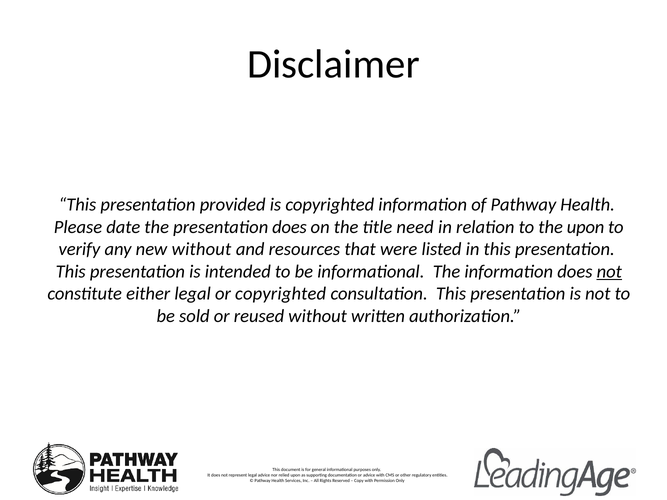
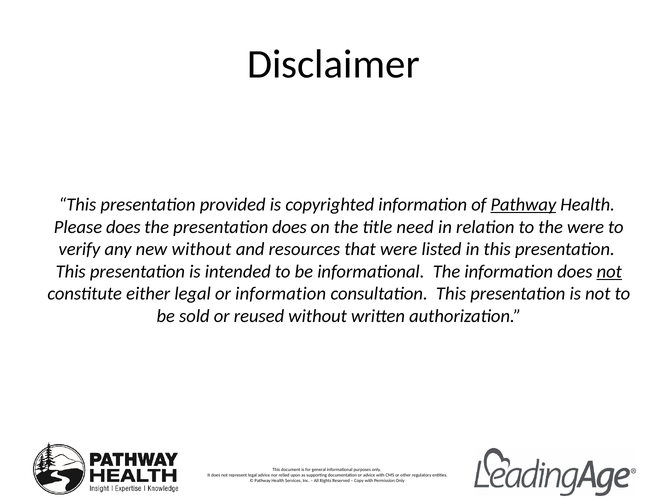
Pathway underline: none -> present (523, 205)
Please date: date -> does (123, 227)
the upon: upon -> were (586, 227)
or copyrighted: copyrighted -> information (281, 294)
